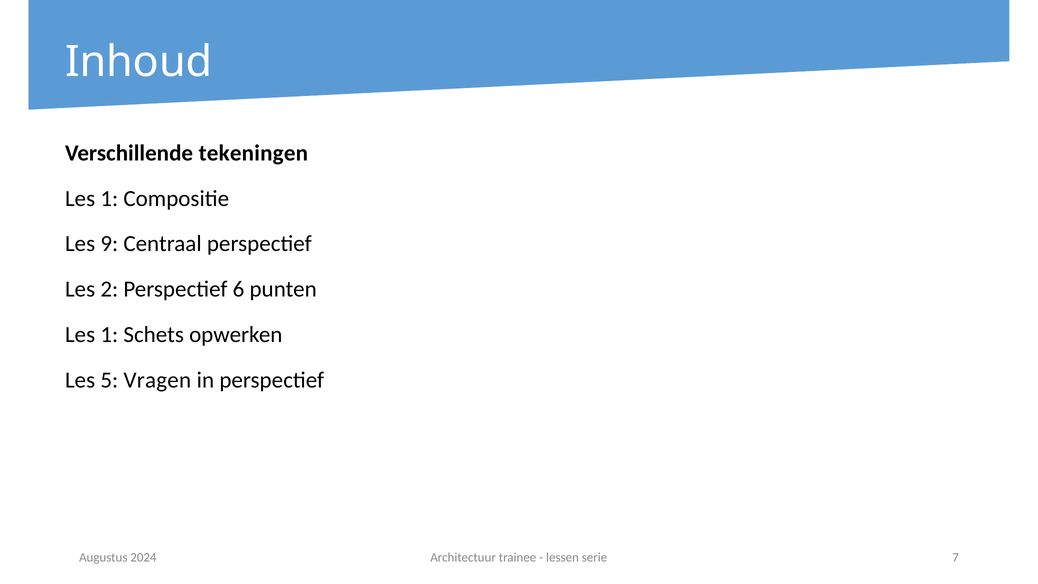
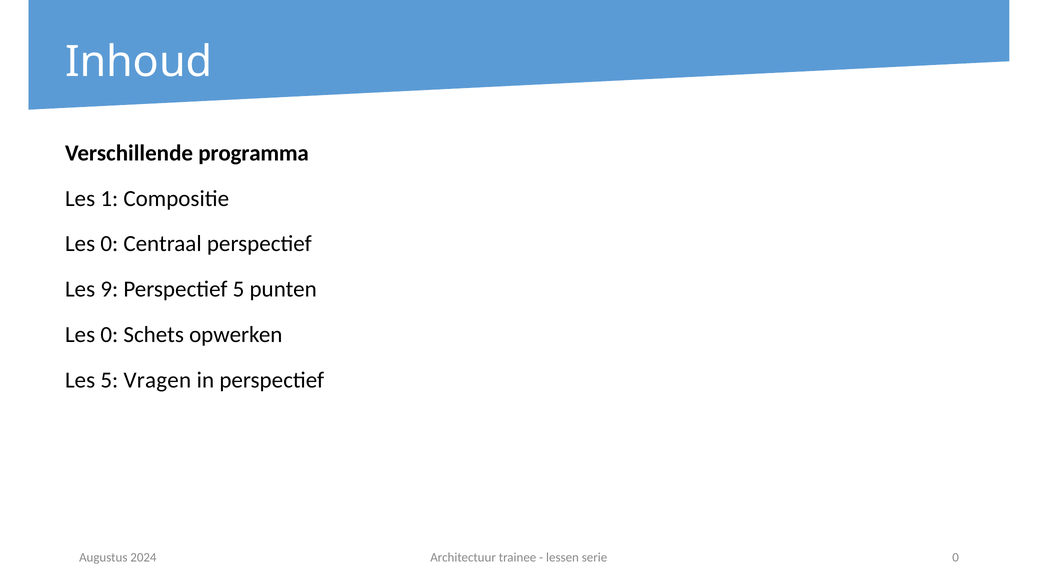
tekeningen: tekeningen -> programma (254, 153)
9: 9 -> 0 (109, 244)
2: 2 -> 9 (109, 289)
Perspectief 6: 6 -> 5 (239, 289)
1: 1 -> 0 (109, 335)
serie 7: 7 -> 0 (956, 557)
